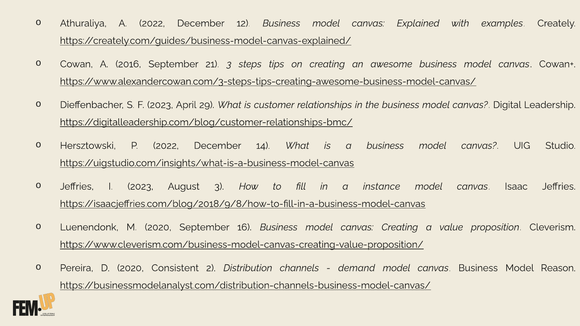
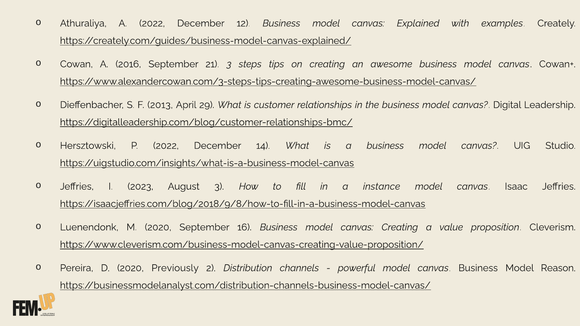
F 2023: 2023 -> 2013 (160, 105)
Consistent: Consistent -> Previously (175, 268)
demand: demand -> powerful (357, 268)
